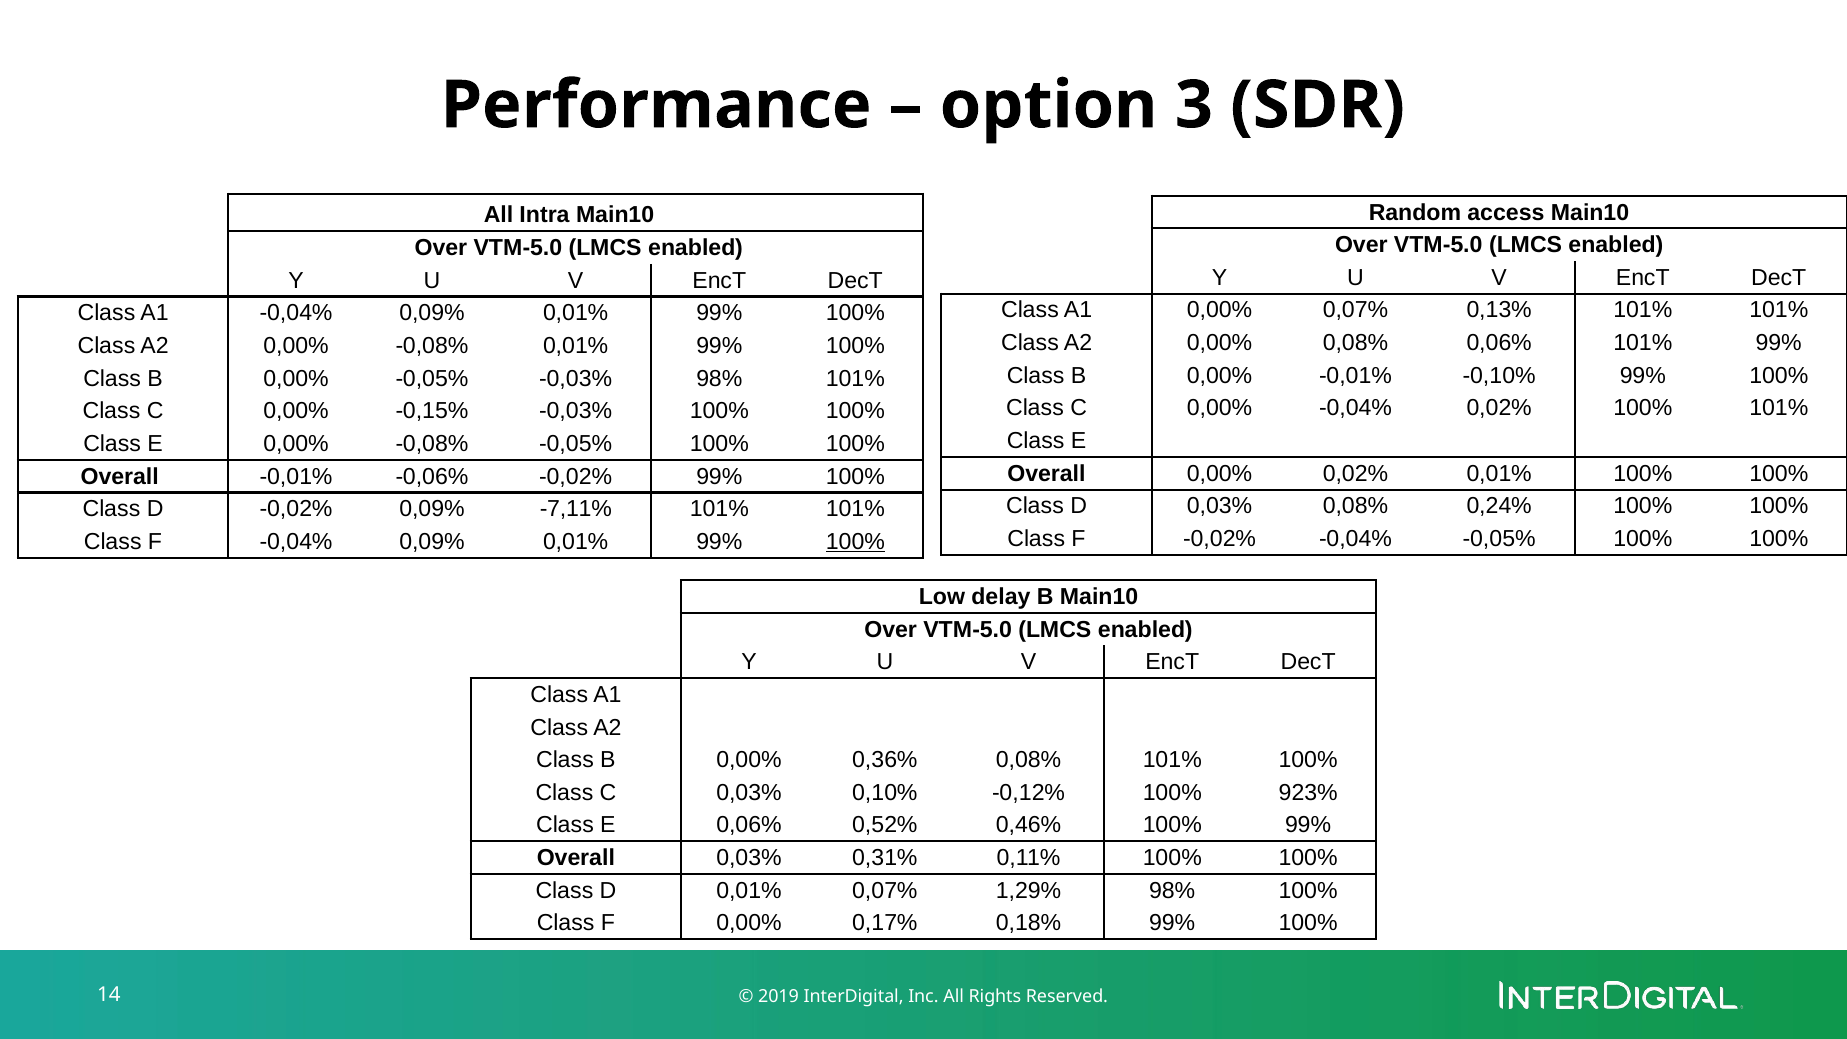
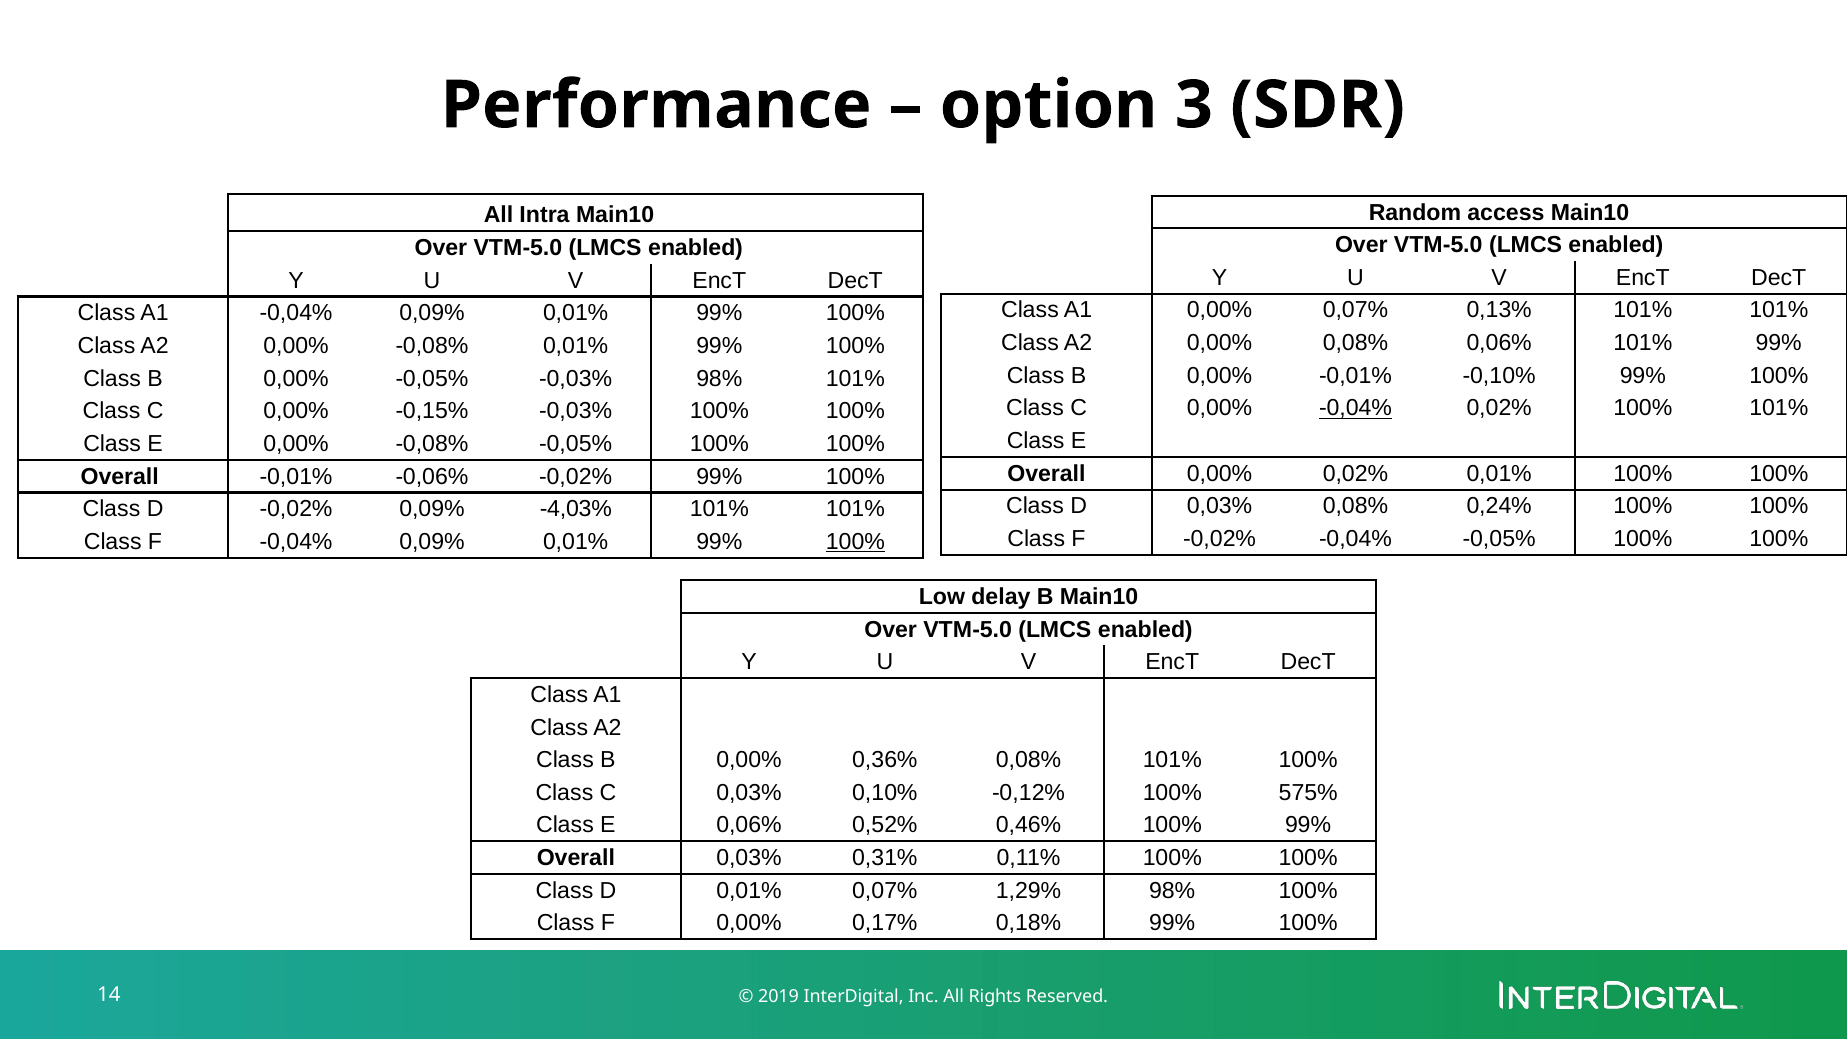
-0,04% underline: none -> present (1355, 408)
-7,11%: -7,11% -> -4,03% (576, 509)
923%: 923% -> 575% (1308, 793)
